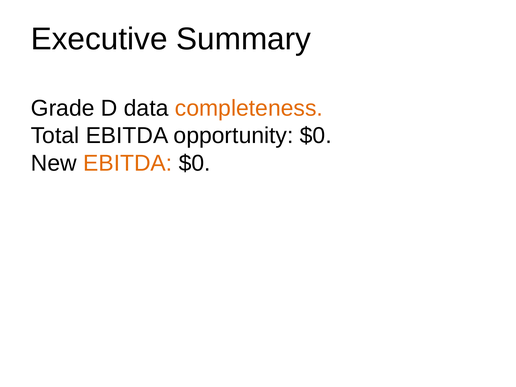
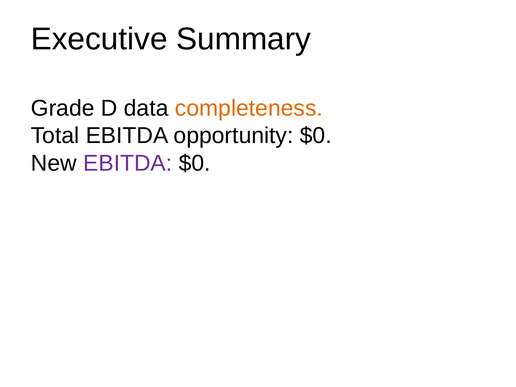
EBITDA colour: orange -> purple (128, 163)
